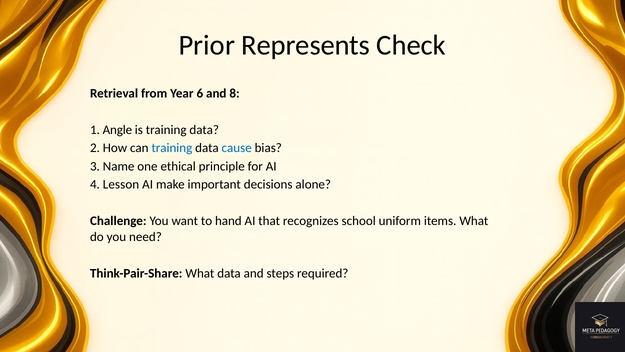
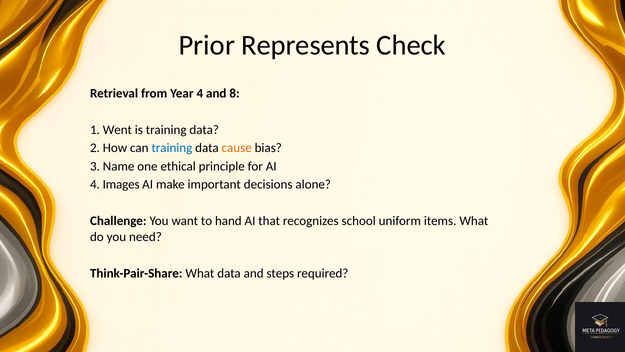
Year 6: 6 -> 4 (200, 93)
Angle: Angle -> Went (117, 130)
cause colour: blue -> orange (237, 148)
Lesson: Lesson -> Images (121, 184)
